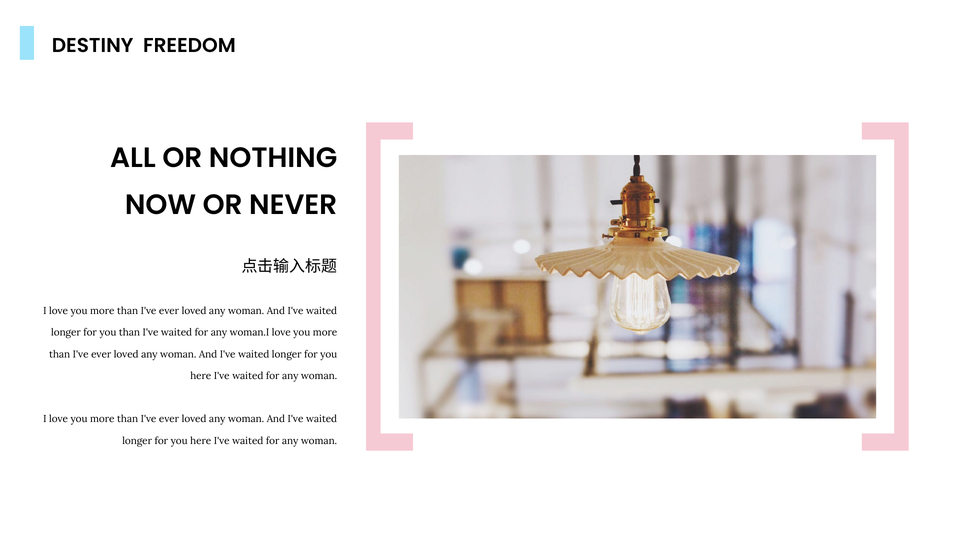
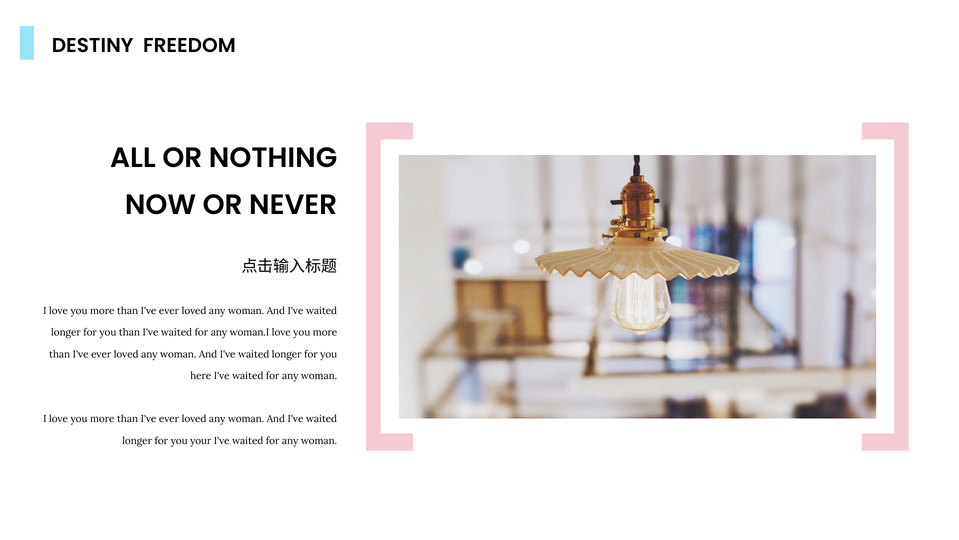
here: here -> your (201, 440)
